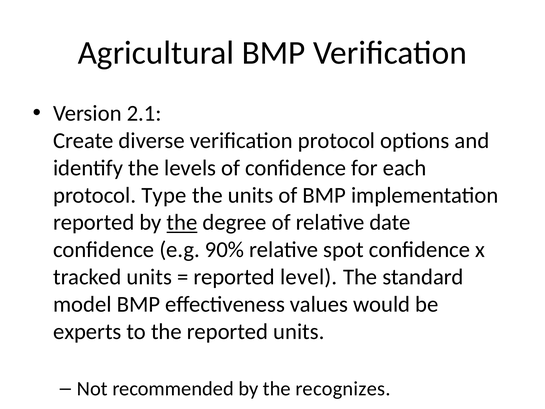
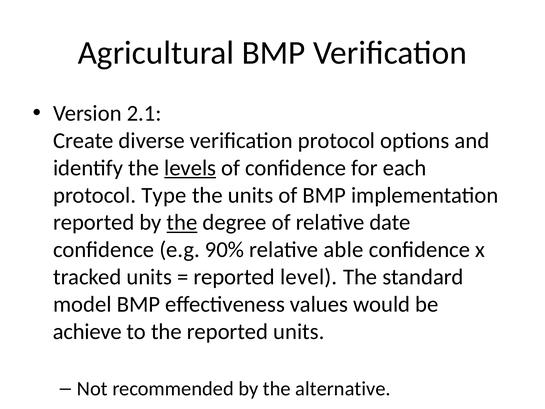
levels underline: none -> present (190, 168)
spot: spot -> able (343, 250)
experts: experts -> achieve (87, 331)
recognizes: recognizes -> alternative (343, 389)
